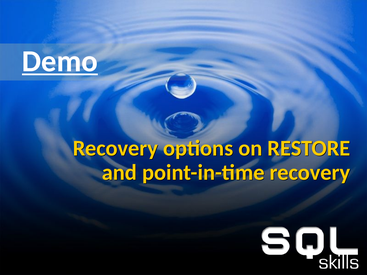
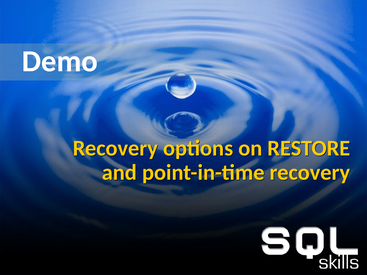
Demo underline: present -> none (60, 61)
